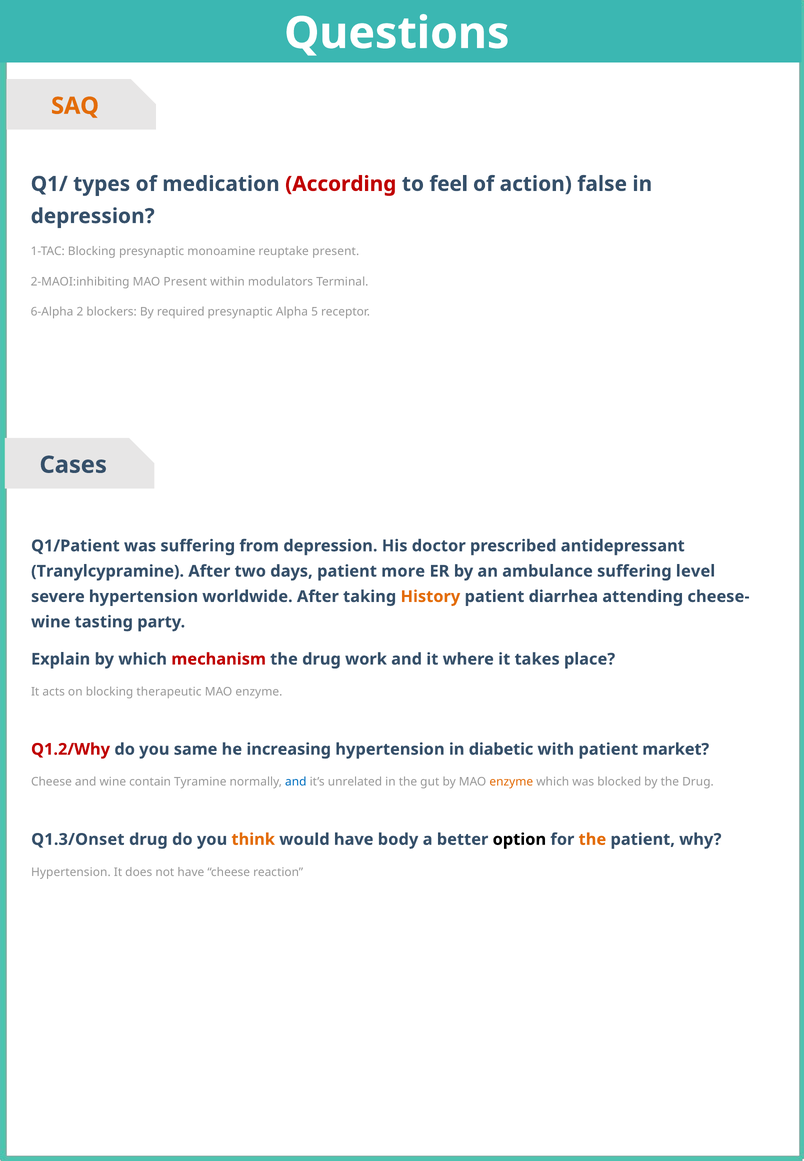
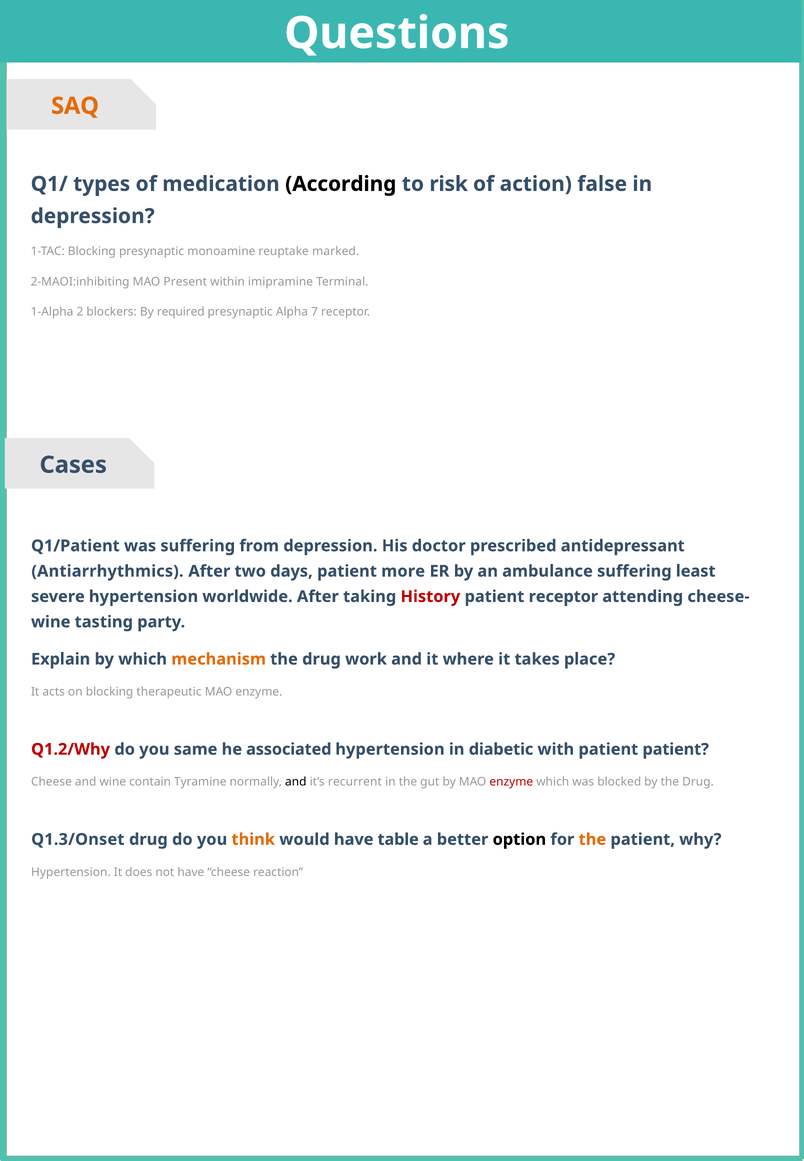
According colour: red -> black (341, 184)
feel: feel -> risk (449, 184)
reuptake present: present -> marked (336, 251)
modulators: modulators -> imipramine (281, 282)
6-Alpha: 6-Alpha -> 1-Alpha (52, 312)
5: 5 -> 7 (315, 312)
Tranylcypramine: Tranylcypramine -> Antiarrhythmics (107, 571)
level: level -> least (696, 571)
History colour: orange -> red (430, 597)
patient diarrhea: diarrhea -> receptor (563, 597)
mechanism colour: red -> orange (219, 659)
increasing: increasing -> associated (289, 750)
patient market: market -> patient (676, 750)
and colour: blue -> black (296, 782)
unrelated: unrelated -> recurrent (355, 782)
enzyme colour: orange -> red (511, 782)
body: body -> table (398, 840)
